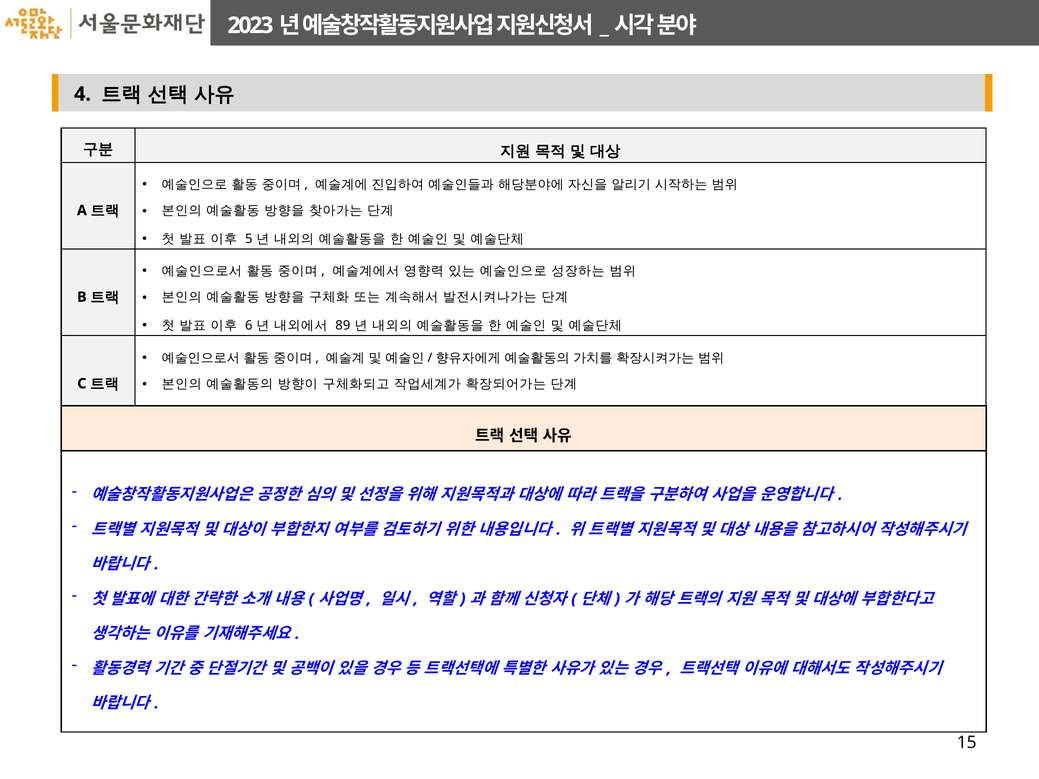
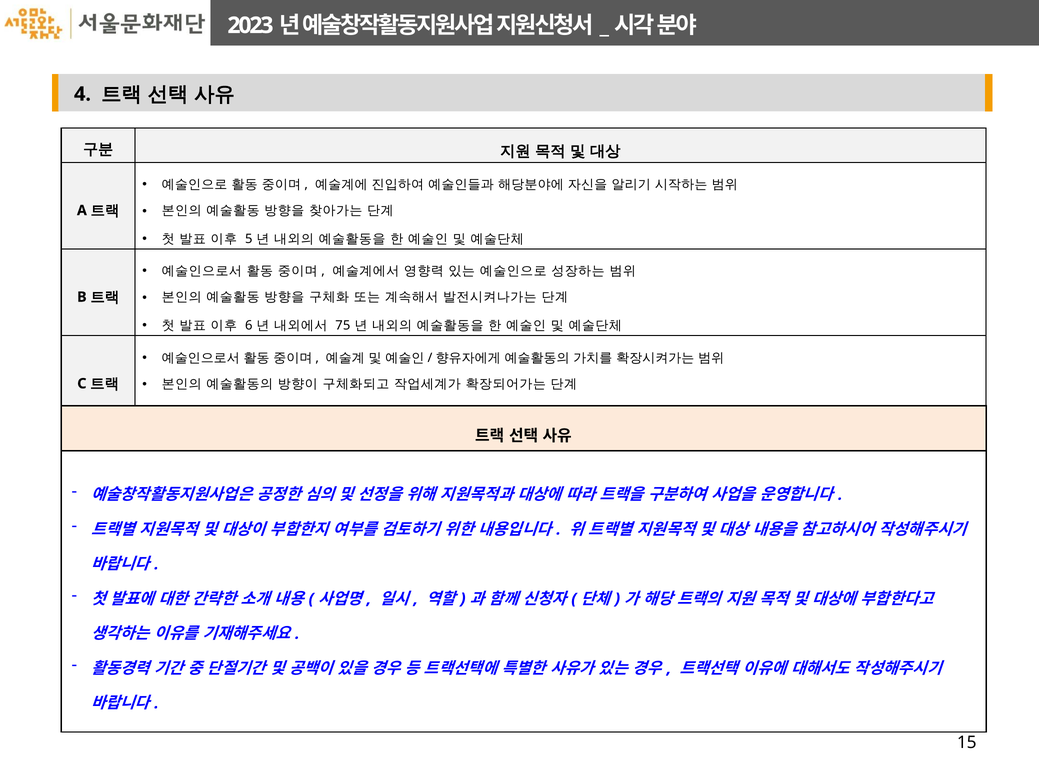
89: 89 -> 75 (343, 326)
